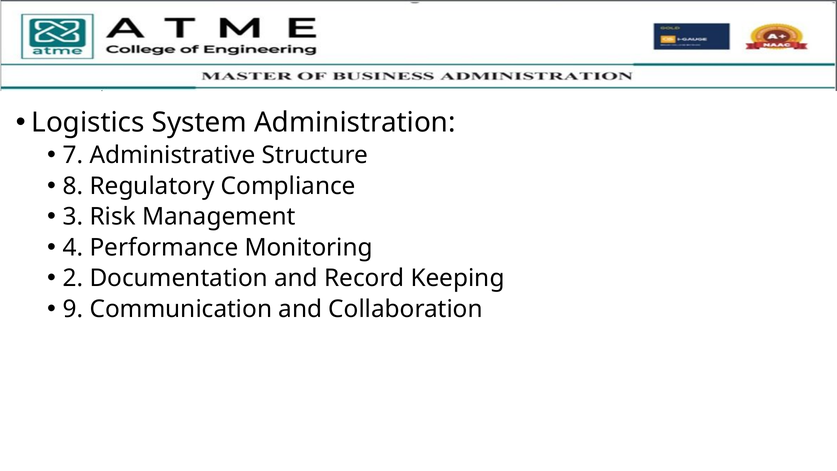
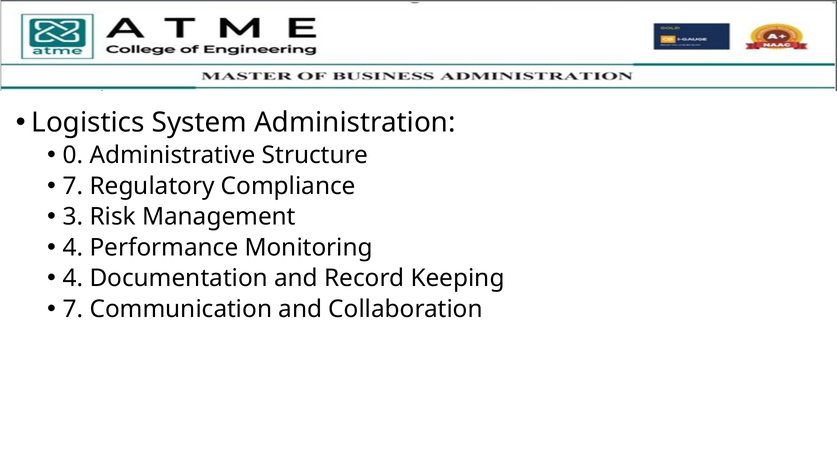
7: 7 -> 0 (73, 155)
8: 8 -> 7 (73, 186)
2: 2 -> 4 (73, 278)
9: 9 -> 7 (73, 309)
